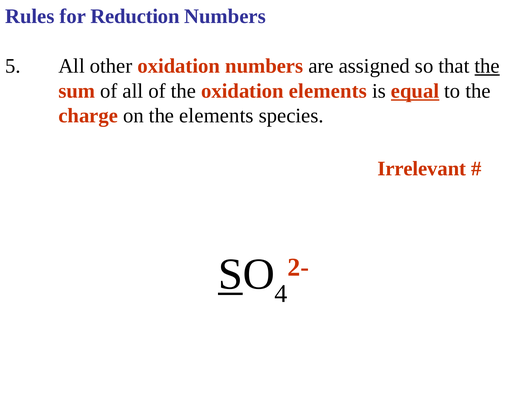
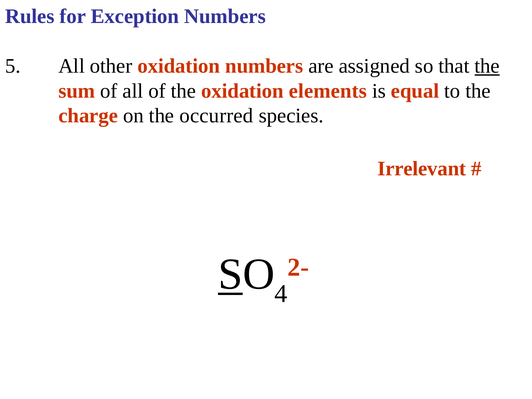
Reduction: Reduction -> Exception (135, 16)
equal underline: present -> none (415, 91)
the elements: elements -> occurred (216, 116)
